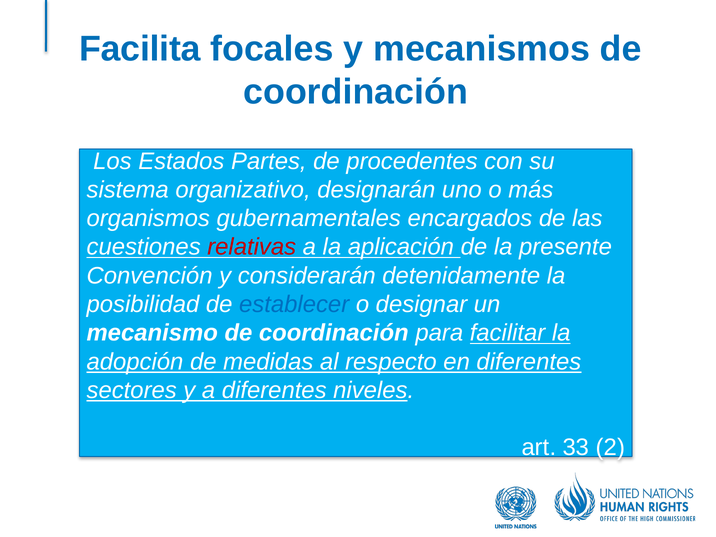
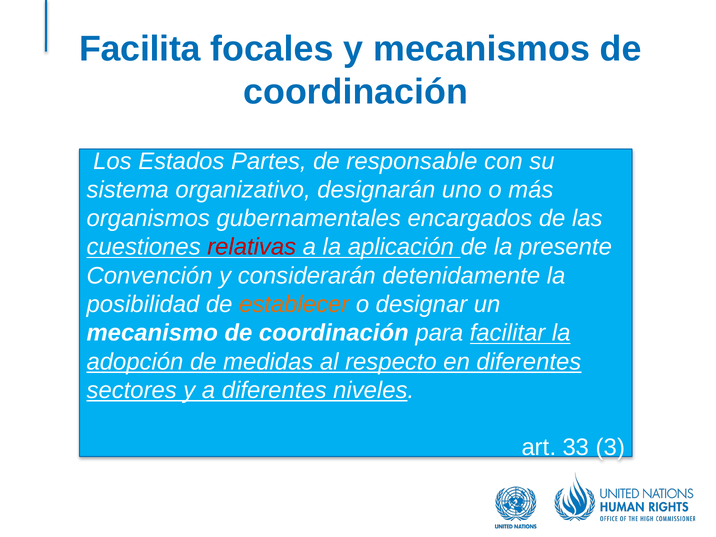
procedentes: procedentes -> responsable (412, 161)
establecer colour: blue -> orange (294, 304)
2: 2 -> 3 (610, 448)
